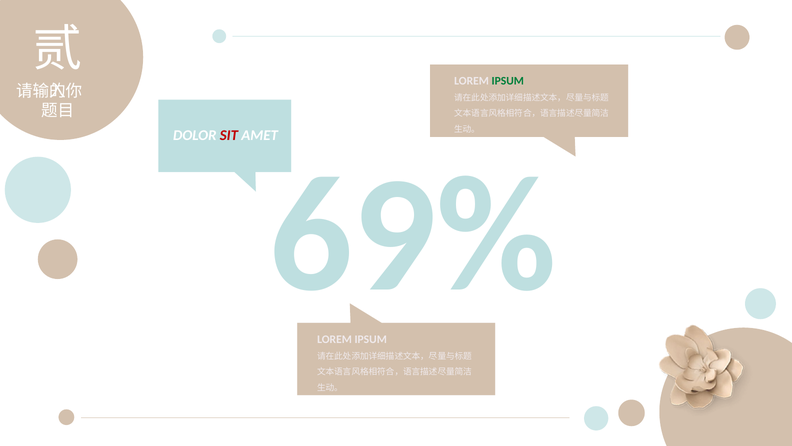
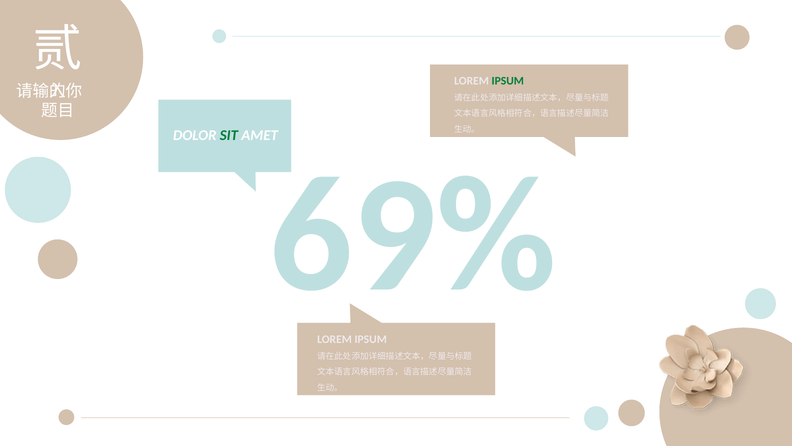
SIT colour: red -> green (229, 135)
